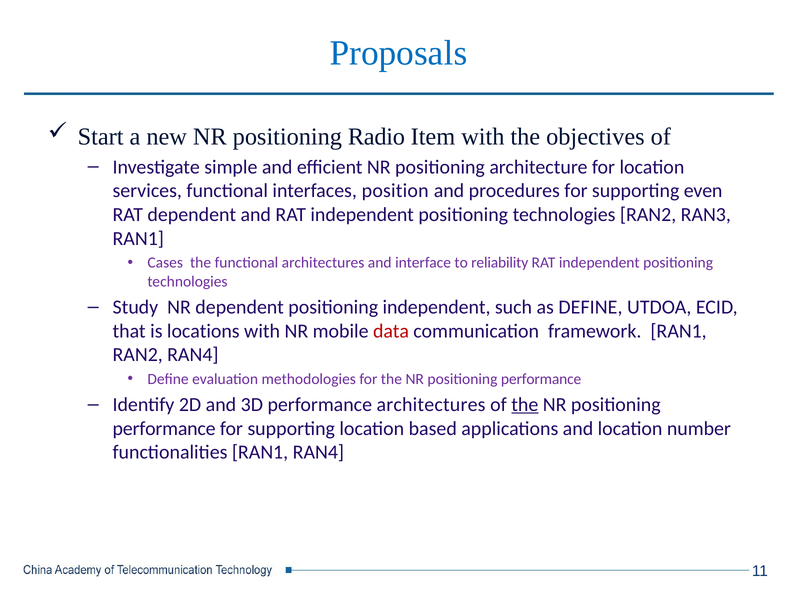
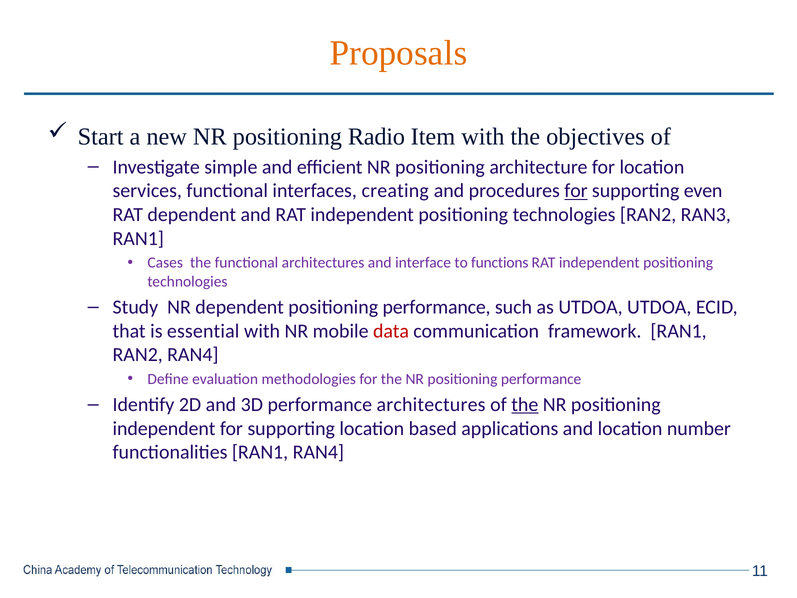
Proposals colour: blue -> orange (398, 53)
position: position -> creating (395, 191)
for underline: none -> present (576, 191)
reliability: reliability -> functions (500, 263)
dependent positioning independent: independent -> performance (437, 307)
as DEFINE: DEFINE -> UTDOA (591, 307)
locations: locations -> essential (203, 331)
performance: performance -> independent (164, 428)
